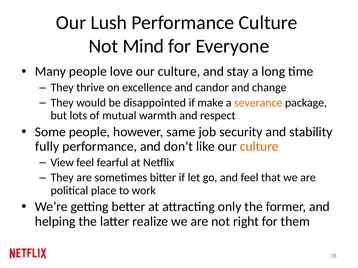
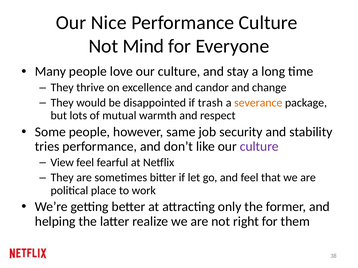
Lush: Lush -> Nice (109, 23)
make: make -> trash (210, 103)
fully: fully -> tries (47, 147)
culture colour: orange -> purple (259, 147)
